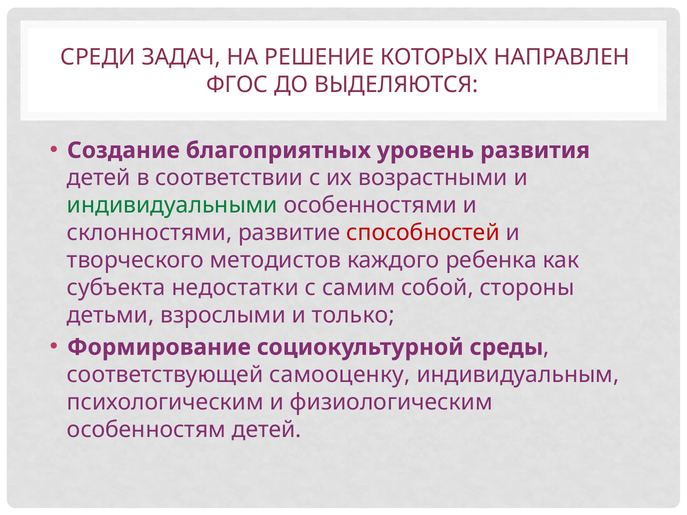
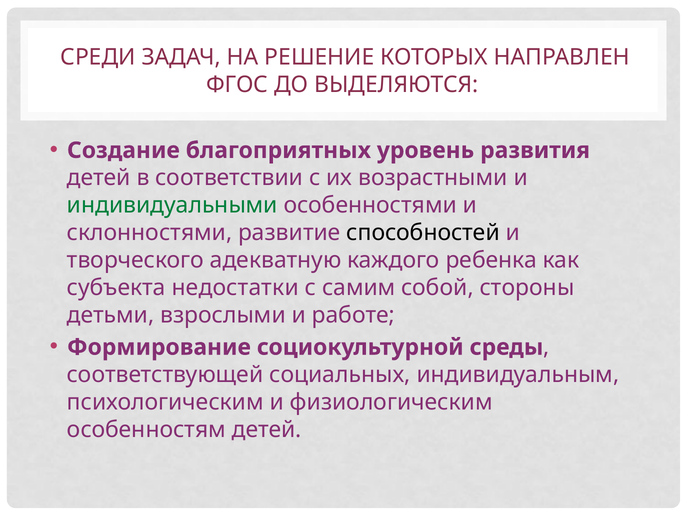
способностей colour: red -> black (423, 233)
методистов: методистов -> адекватную (276, 260)
только: только -> работе (353, 315)
самооценку: самооценку -> социальных (340, 375)
